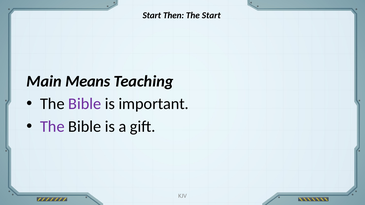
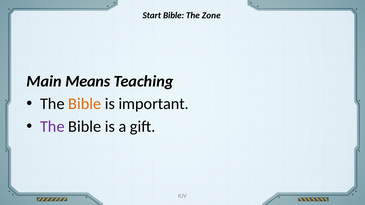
Start Then: Then -> Bible (174, 15)
The Start: Start -> Zone (211, 15)
Bible colour: purple -> orange (85, 104)
